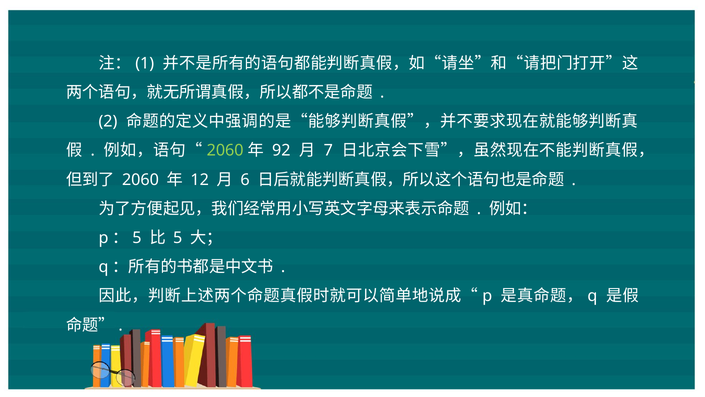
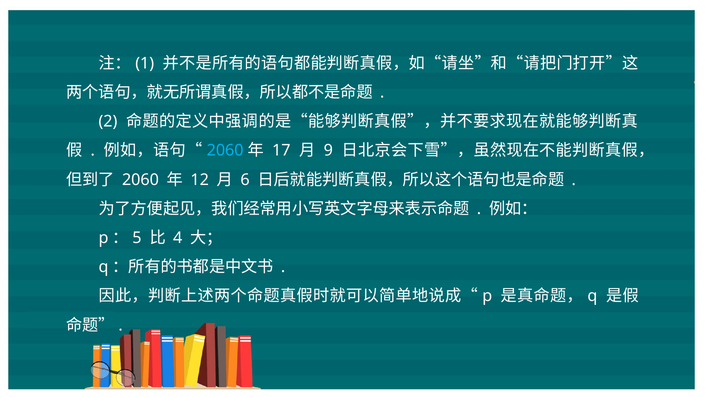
2060 colour: light green -> light blue (225, 150)
92: 92 -> 17 (281, 150)
7: 7 -> 9 (328, 150)
5: 5 -> 4 (178, 238)
